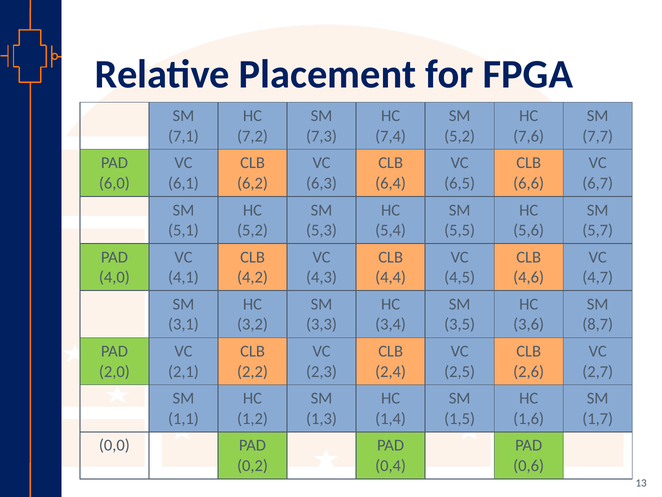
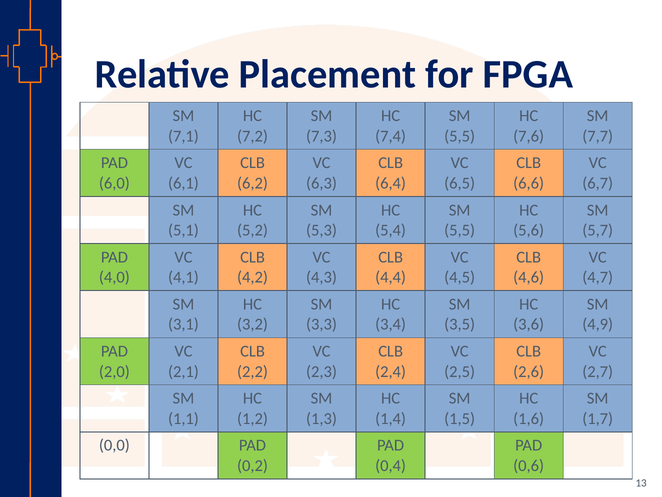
5,2: 5,2 -> 5,5 (460, 136)
8,7: 8,7 -> 4,9 (598, 324)
